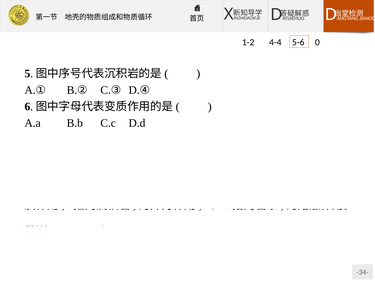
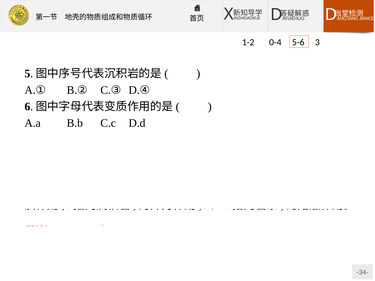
4-4: 4-4 -> 0-4 (275, 42)
0: 0 -> 3 (317, 42)
